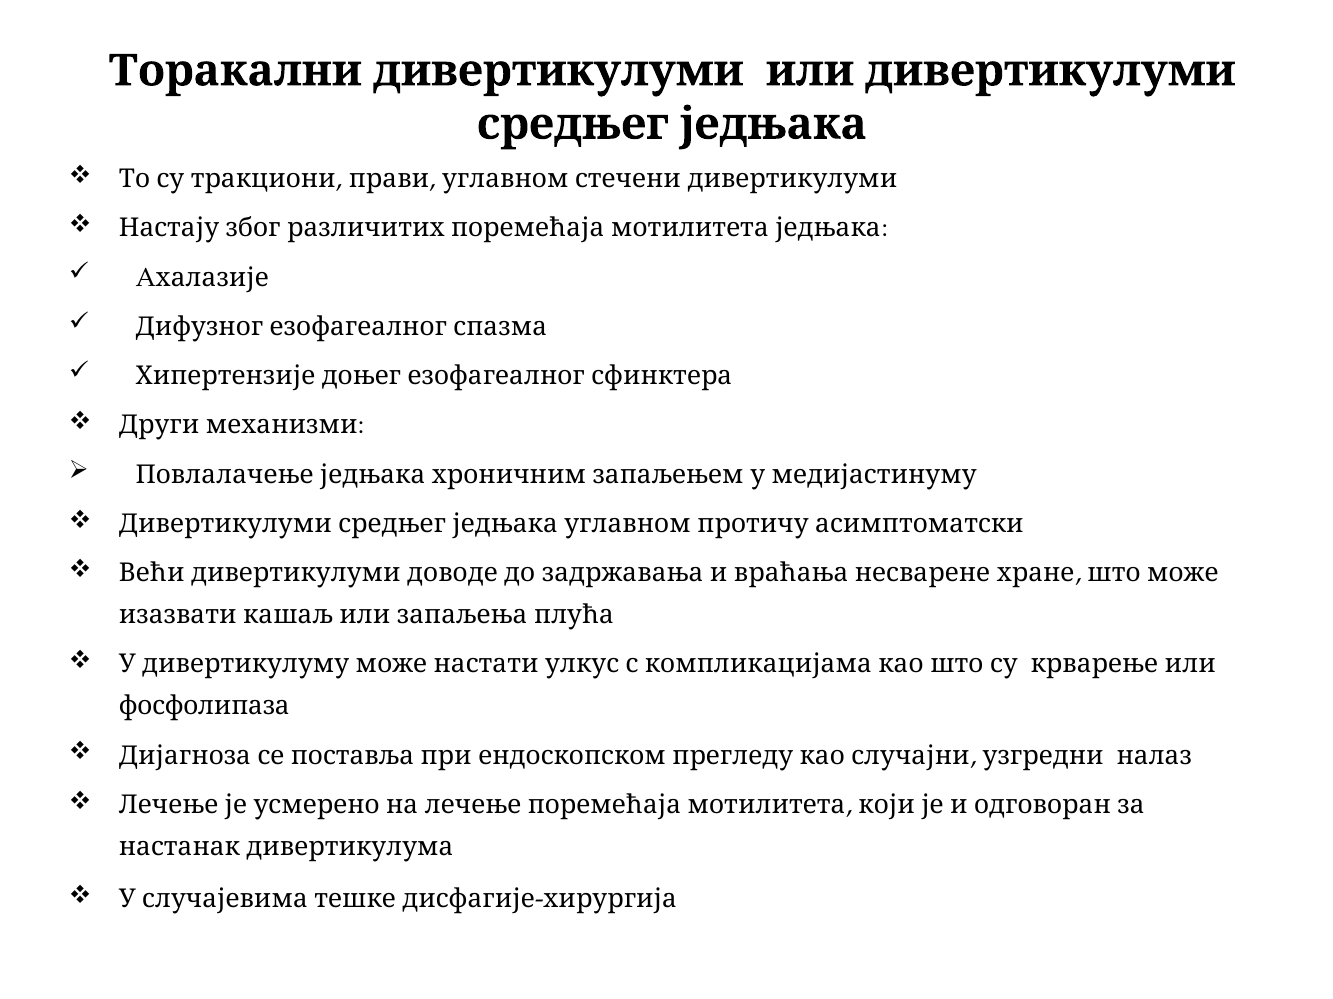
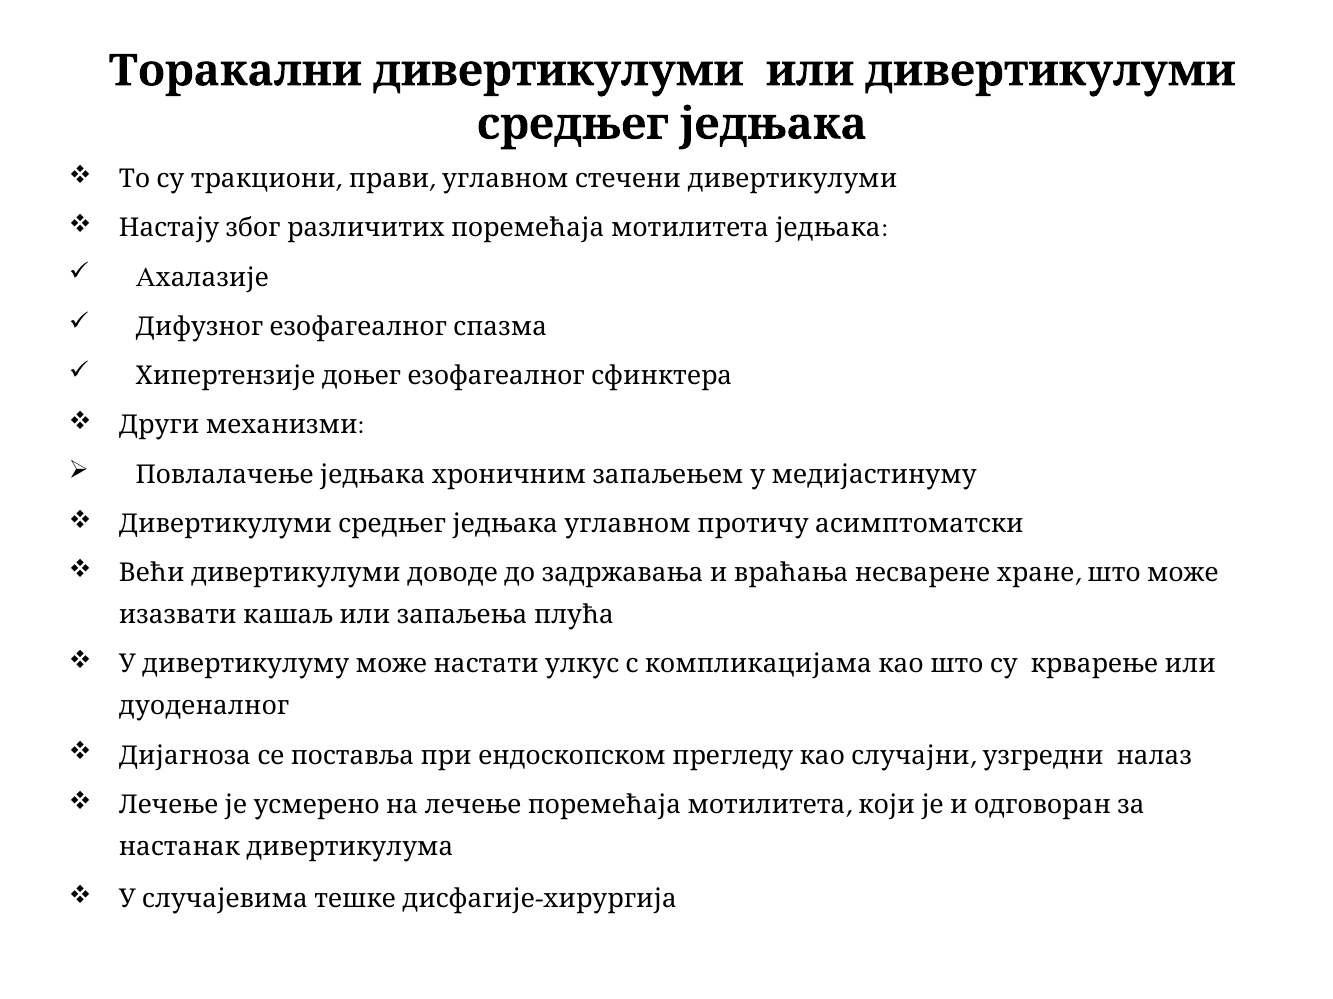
фосфолипаза: фосфолипаза -> дуоденалног (204, 707)
